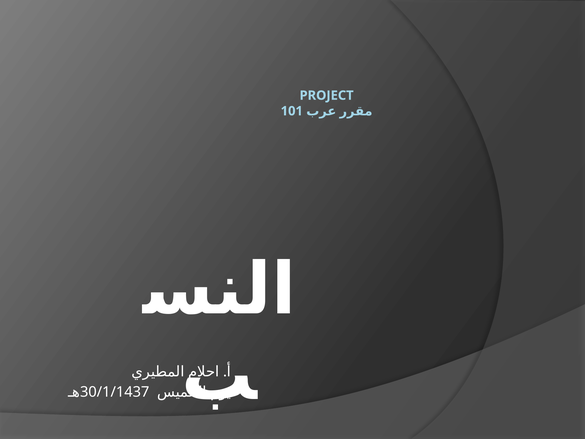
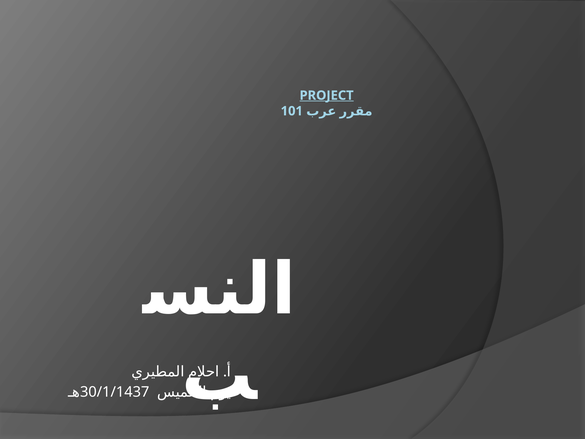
PROJECT underline: none -> present (327, 95)
